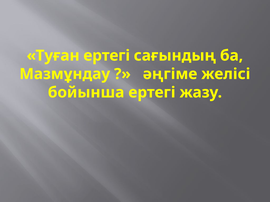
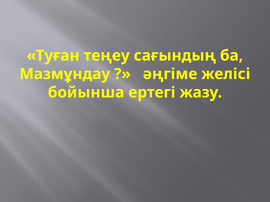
Туған ертегі: ертегі -> теңеу (107, 56)
